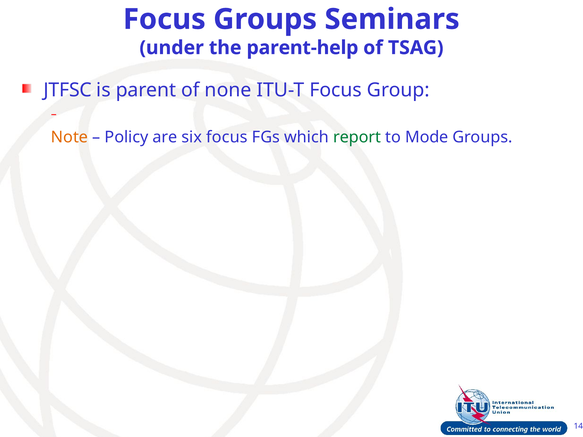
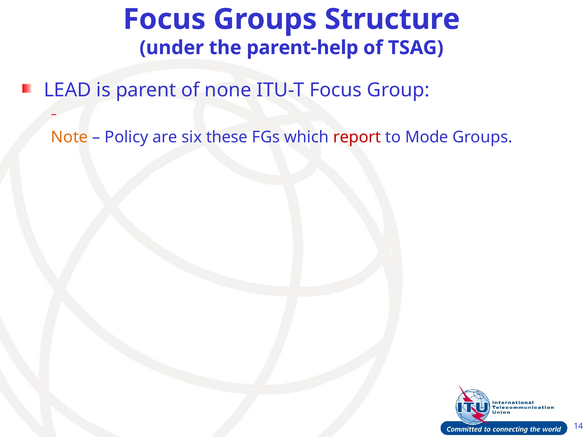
Seminars: Seminars -> Structure (392, 19)
JTFSC: JTFSC -> LEAD (67, 90)
six focus: focus -> these (227, 137)
report colour: green -> red (357, 137)
